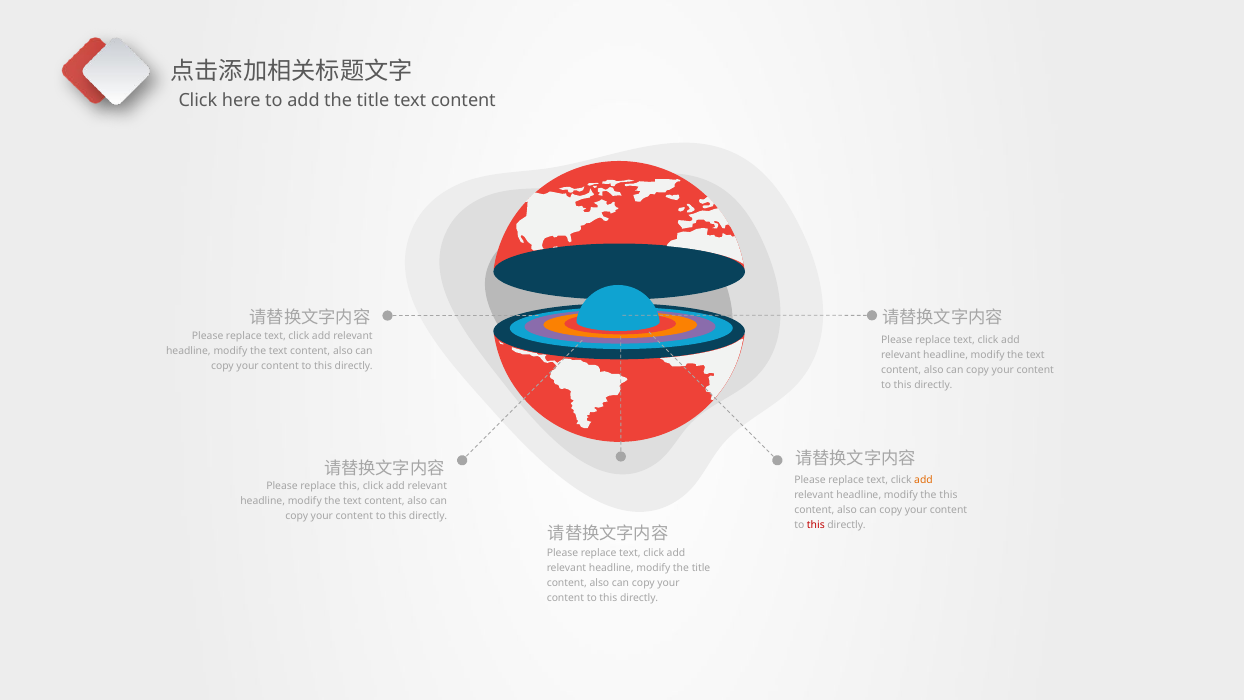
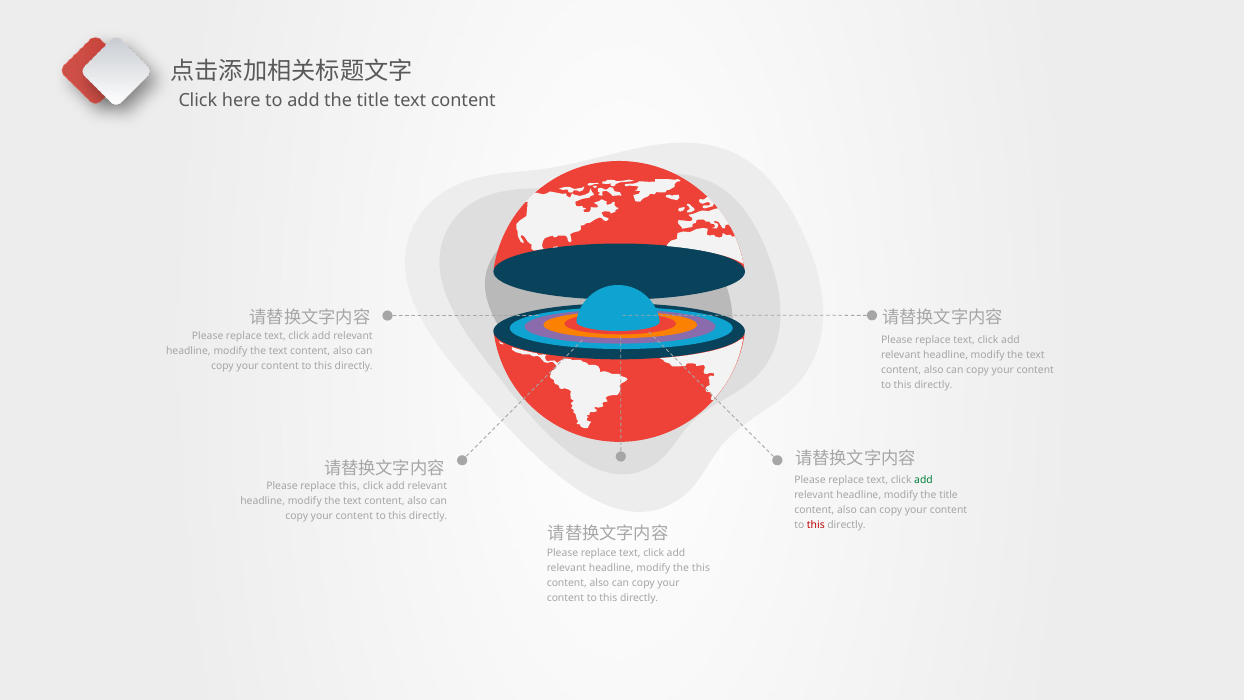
add colour: orange -> green (924, 480)
modify the this: this -> title (949, 495)
modify the title: title -> this (701, 568)
